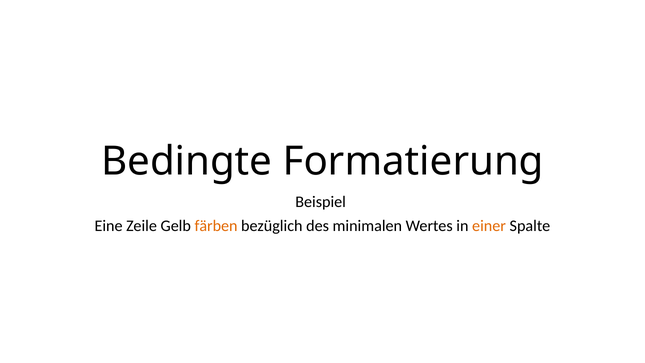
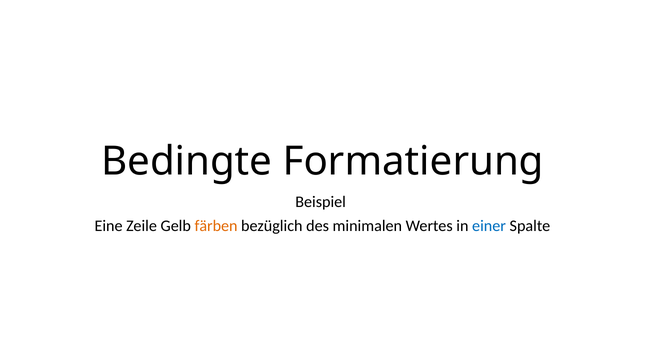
einer colour: orange -> blue (489, 226)
